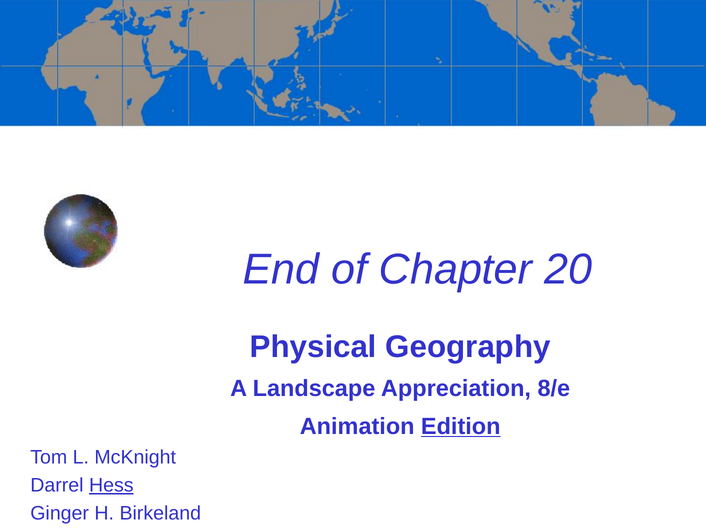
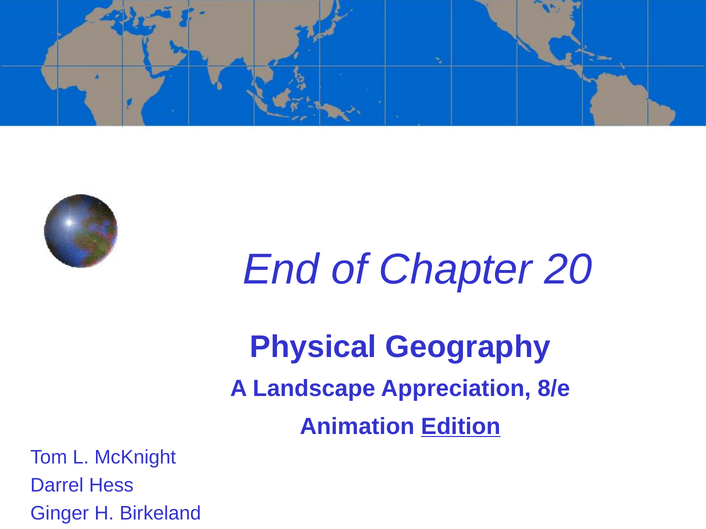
Hess underline: present -> none (111, 486)
